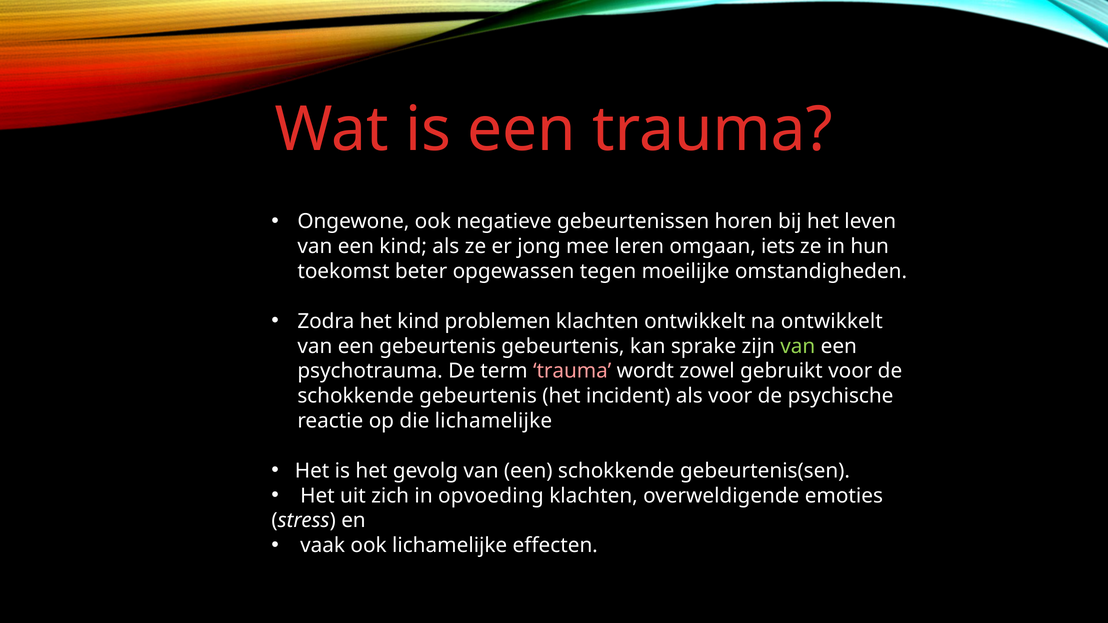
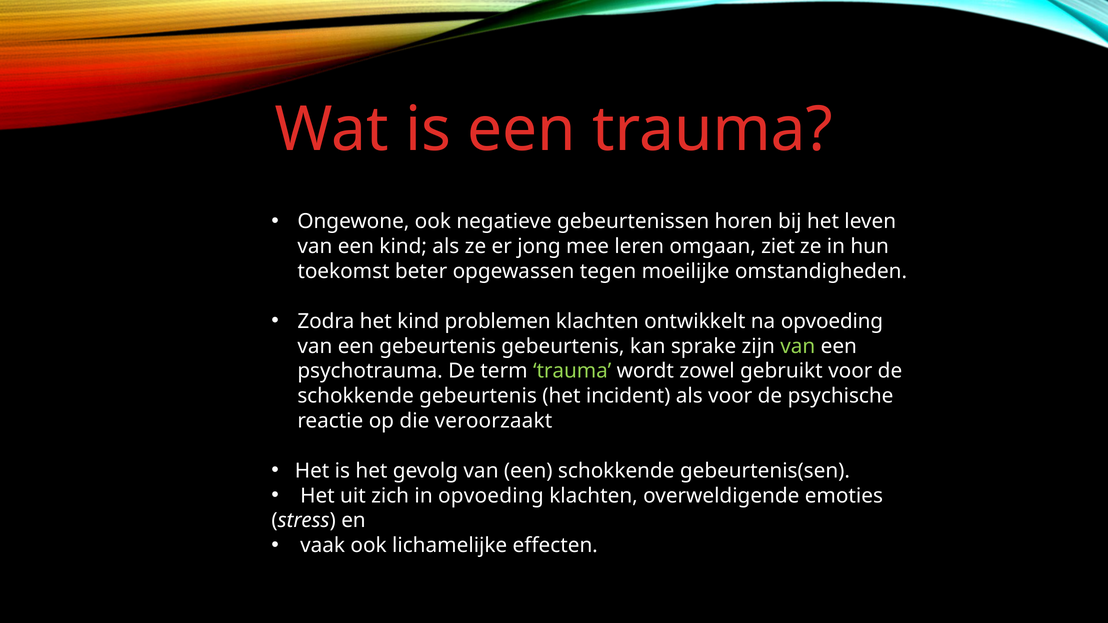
iets: iets -> ziet (778, 247)
na ontwikkelt: ontwikkelt -> opvoeding (832, 321)
trauma colour: pink -> light green (572, 371)
die lichamelijke: lichamelijke -> veroorzaakt (493, 421)
